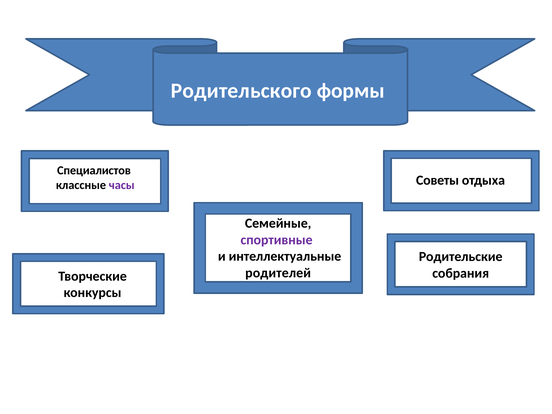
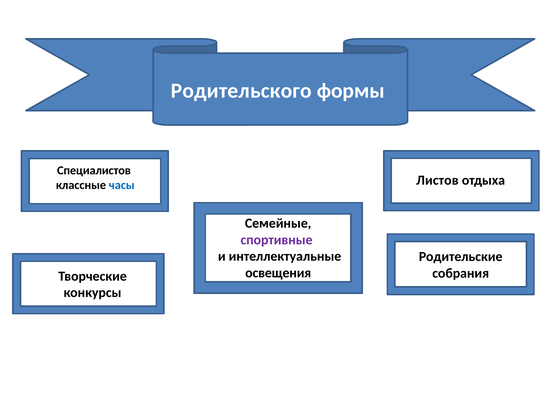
Советы: Советы -> Листов (437, 180)
часы colour: purple -> blue (122, 185)
родителей: родителей -> освещения (278, 273)
